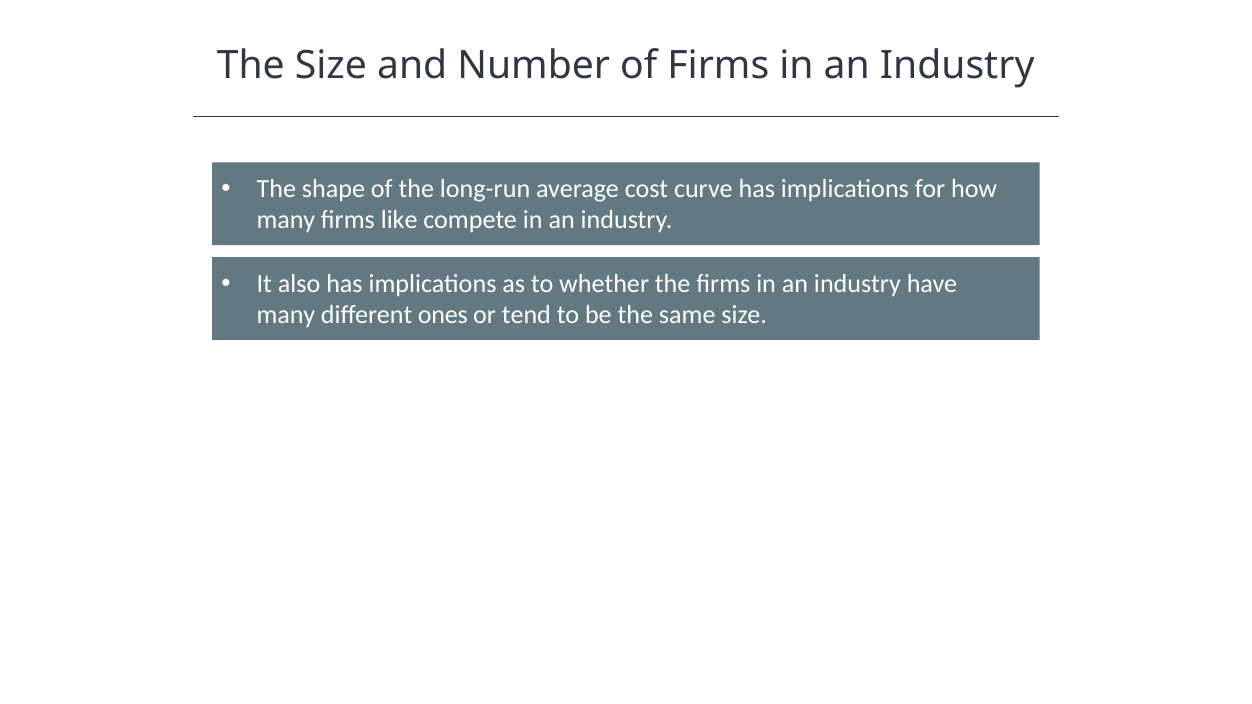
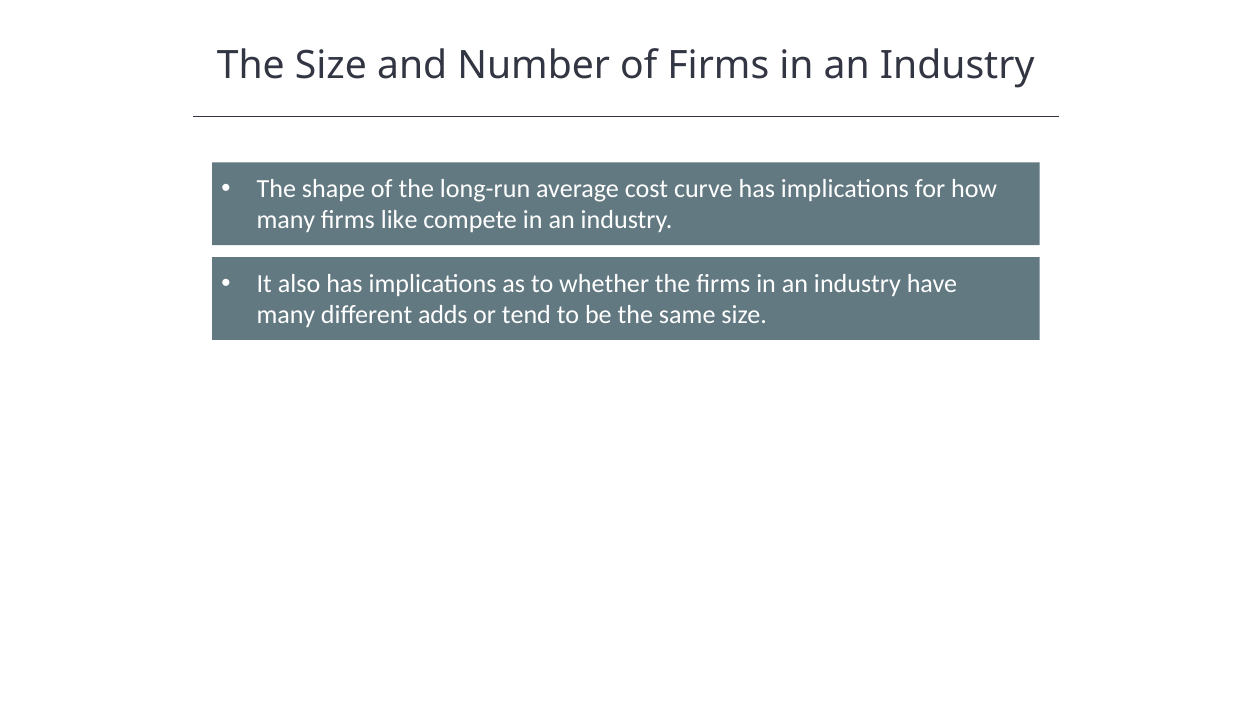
ones: ones -> adds (443, 315)
